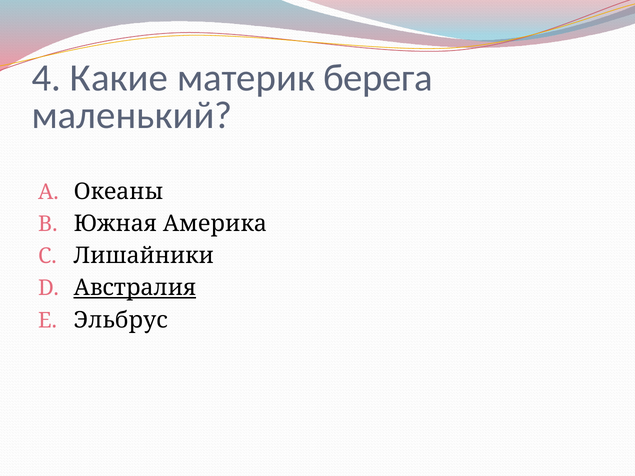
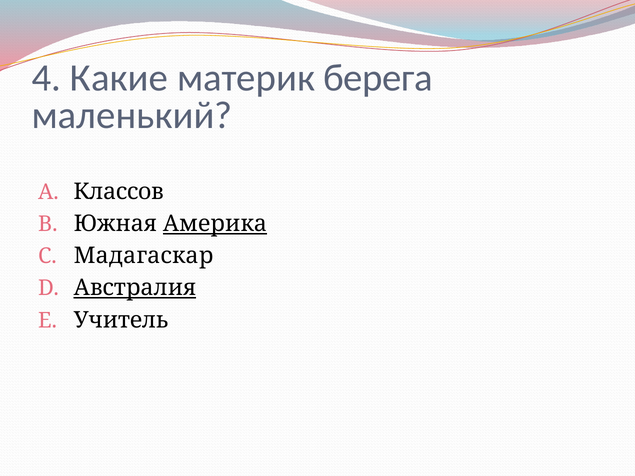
Океаны: Океаны -> Классов (119, 192)
Америка underline: none -> present (215, 224)
Лишайники: Лишайники -> Мадагаскар (144, 256)
Эльбрус: Эльбрус -> Учитель (121, 320)
